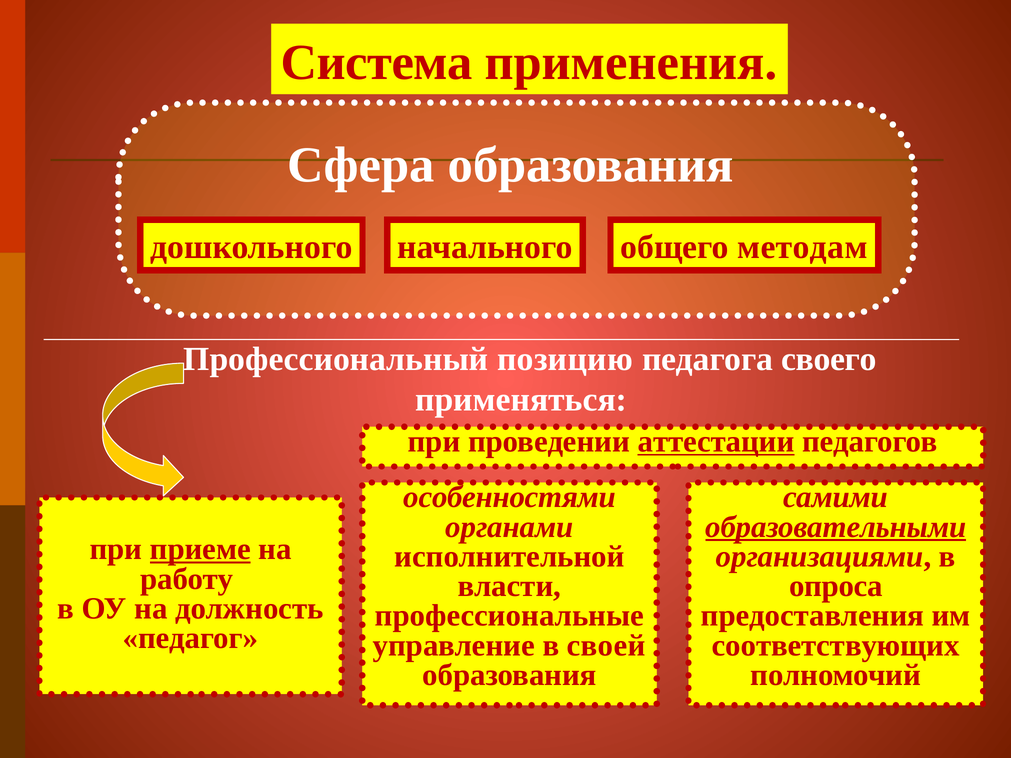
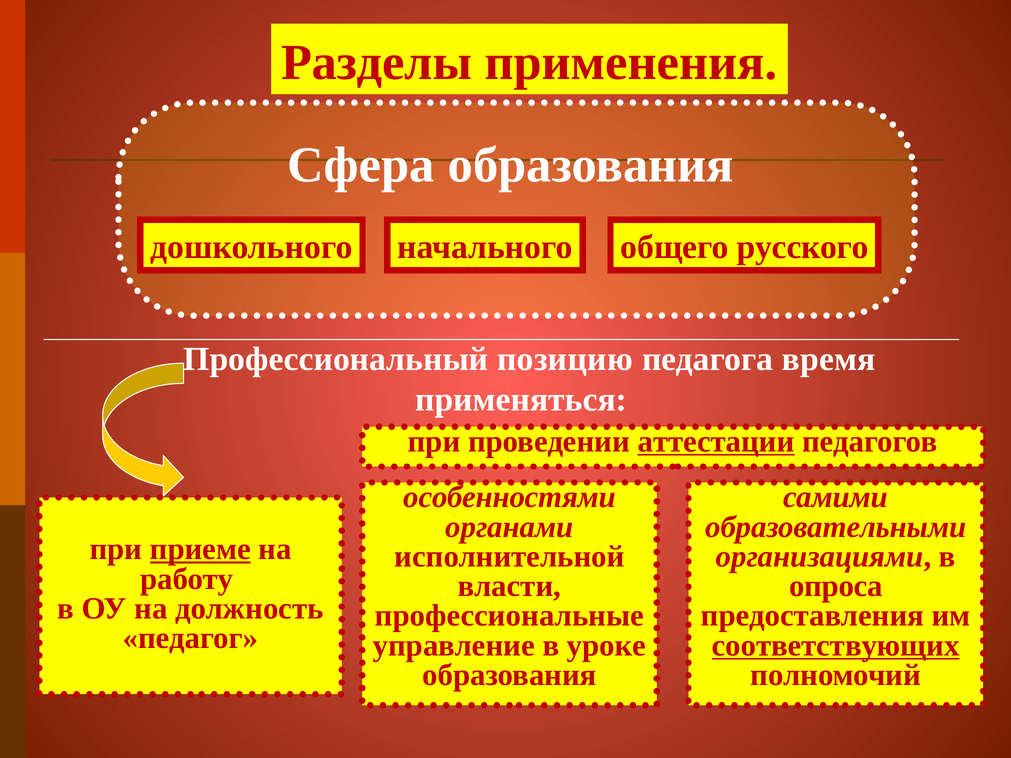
Система: Система -> Разделы (377, 62)
методам: методам -> русского (803, 247)
своего: своего -> время (829, 359)
образовательными underline: present -> none (836, 527)
своей: своей -> уроке (606, 646)
соответствующих underline: none -> present (836, 646)
